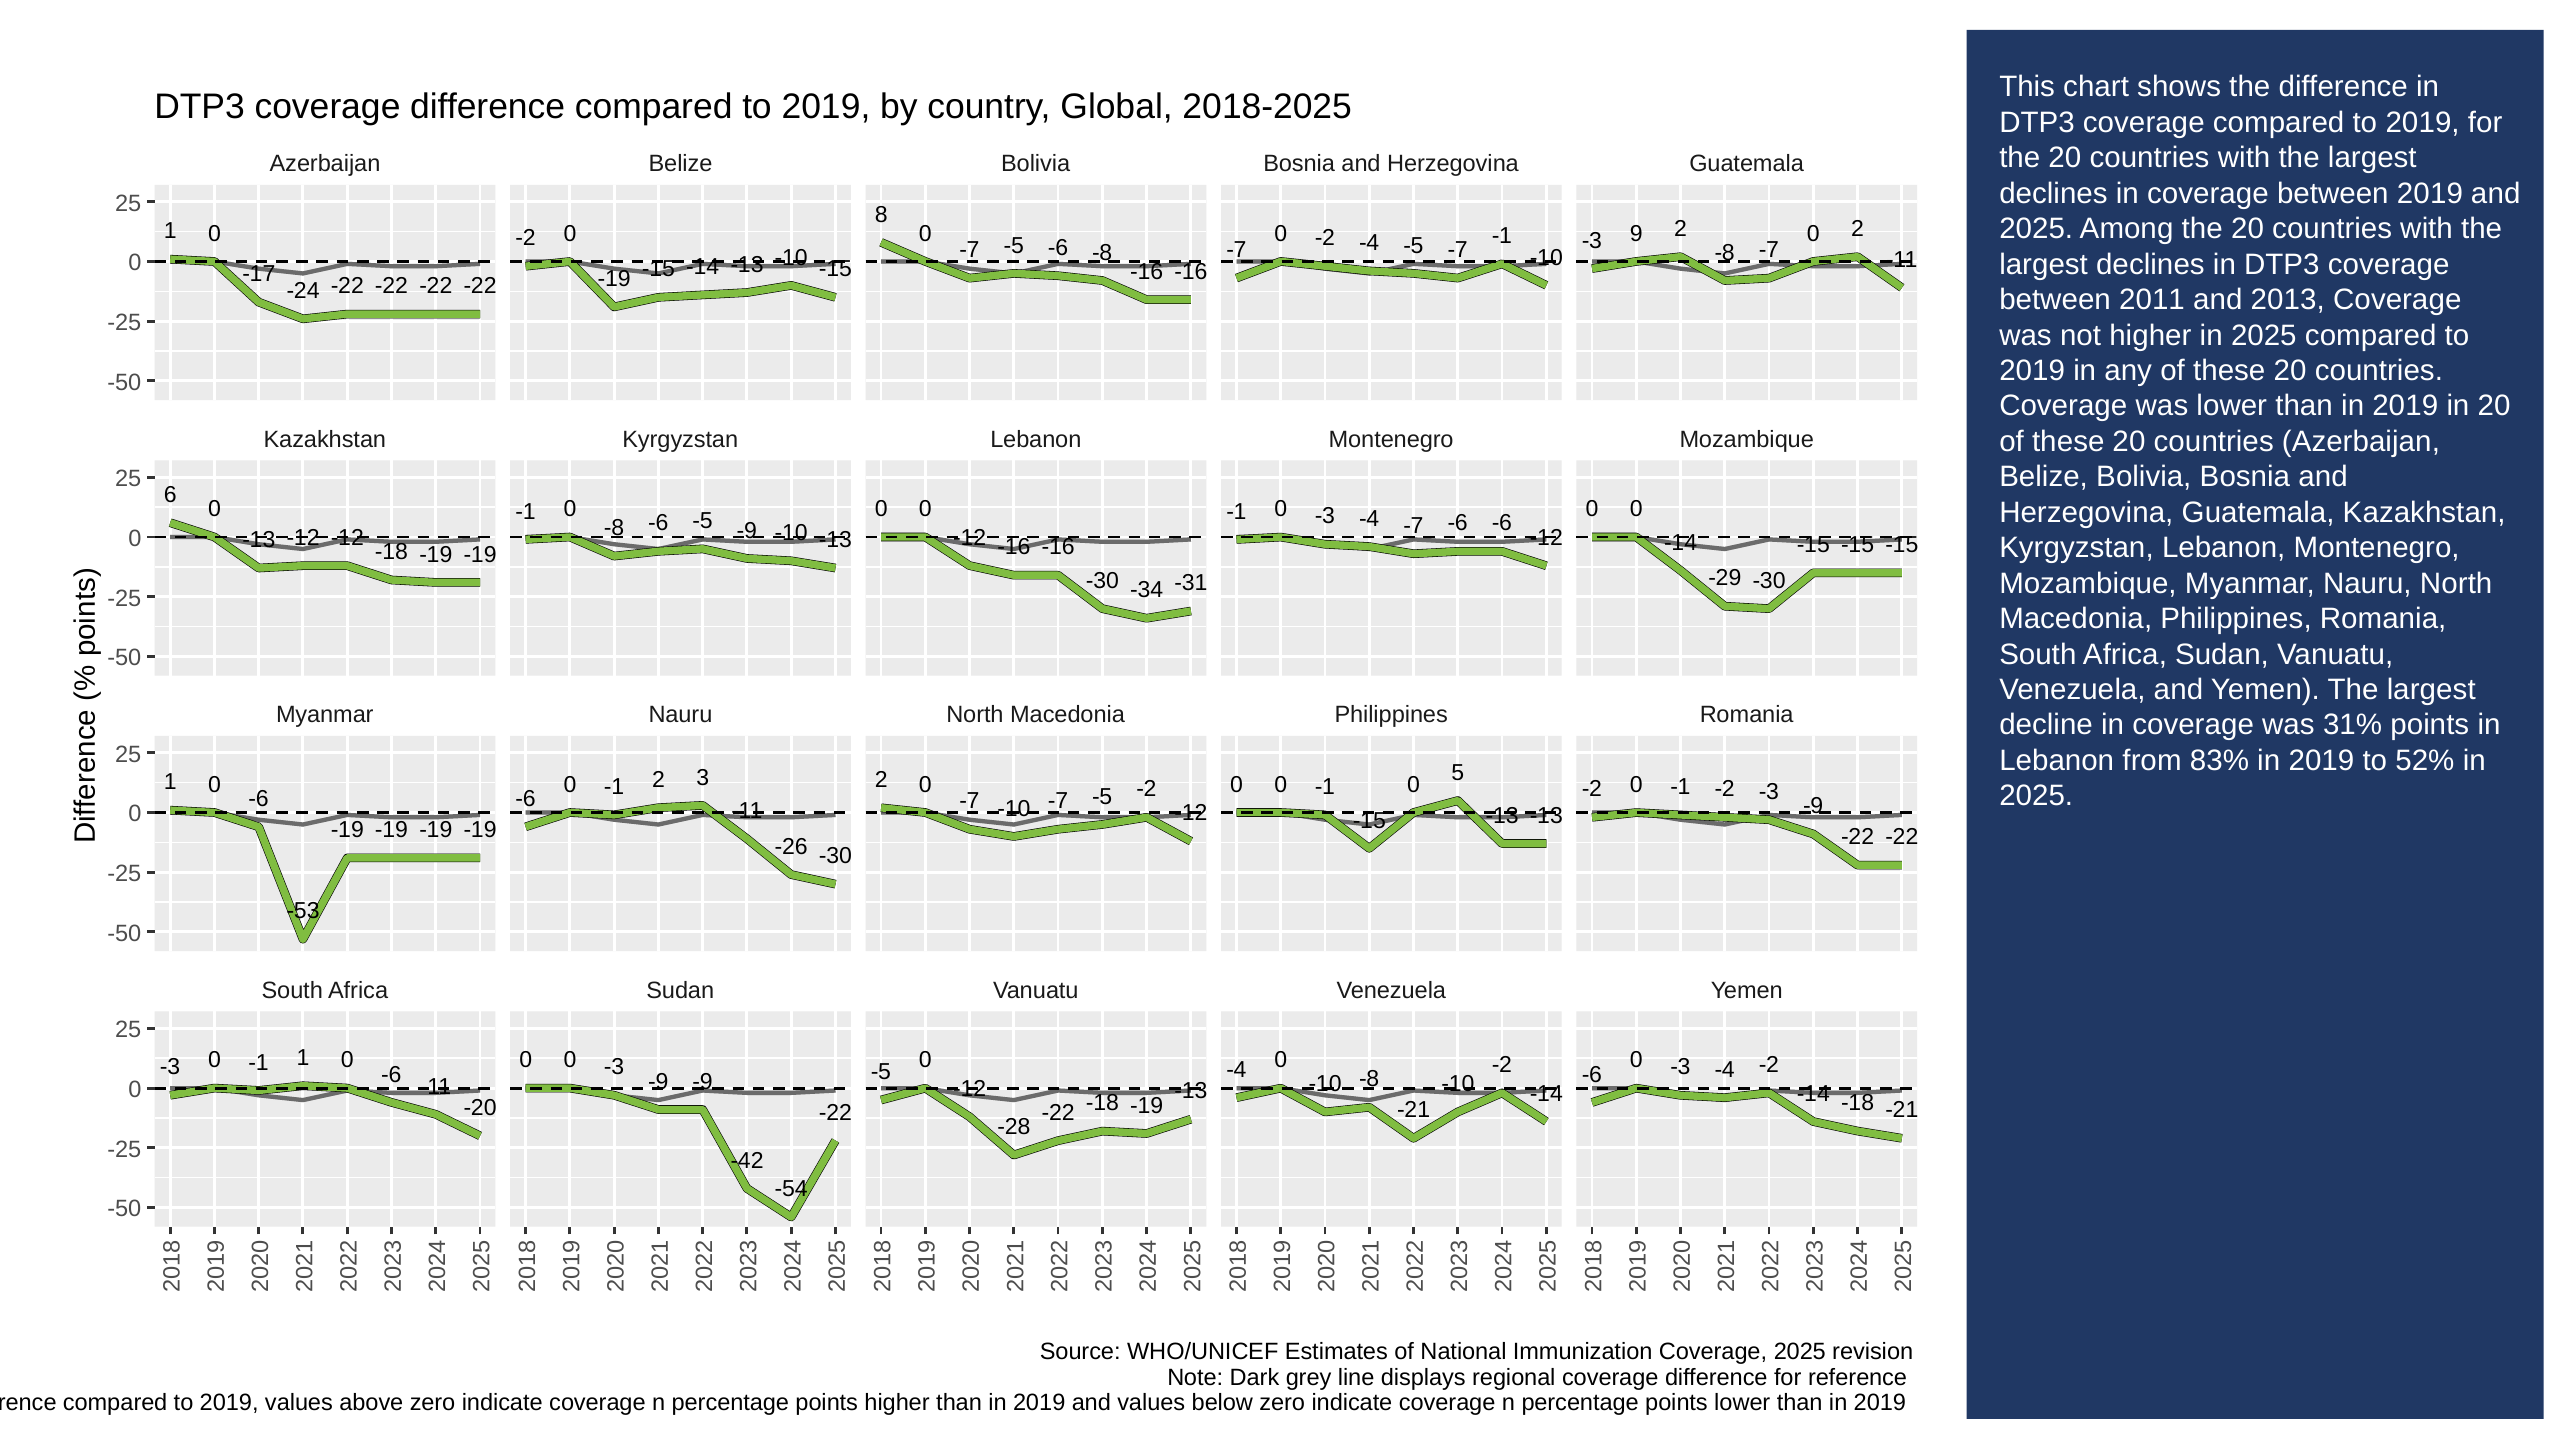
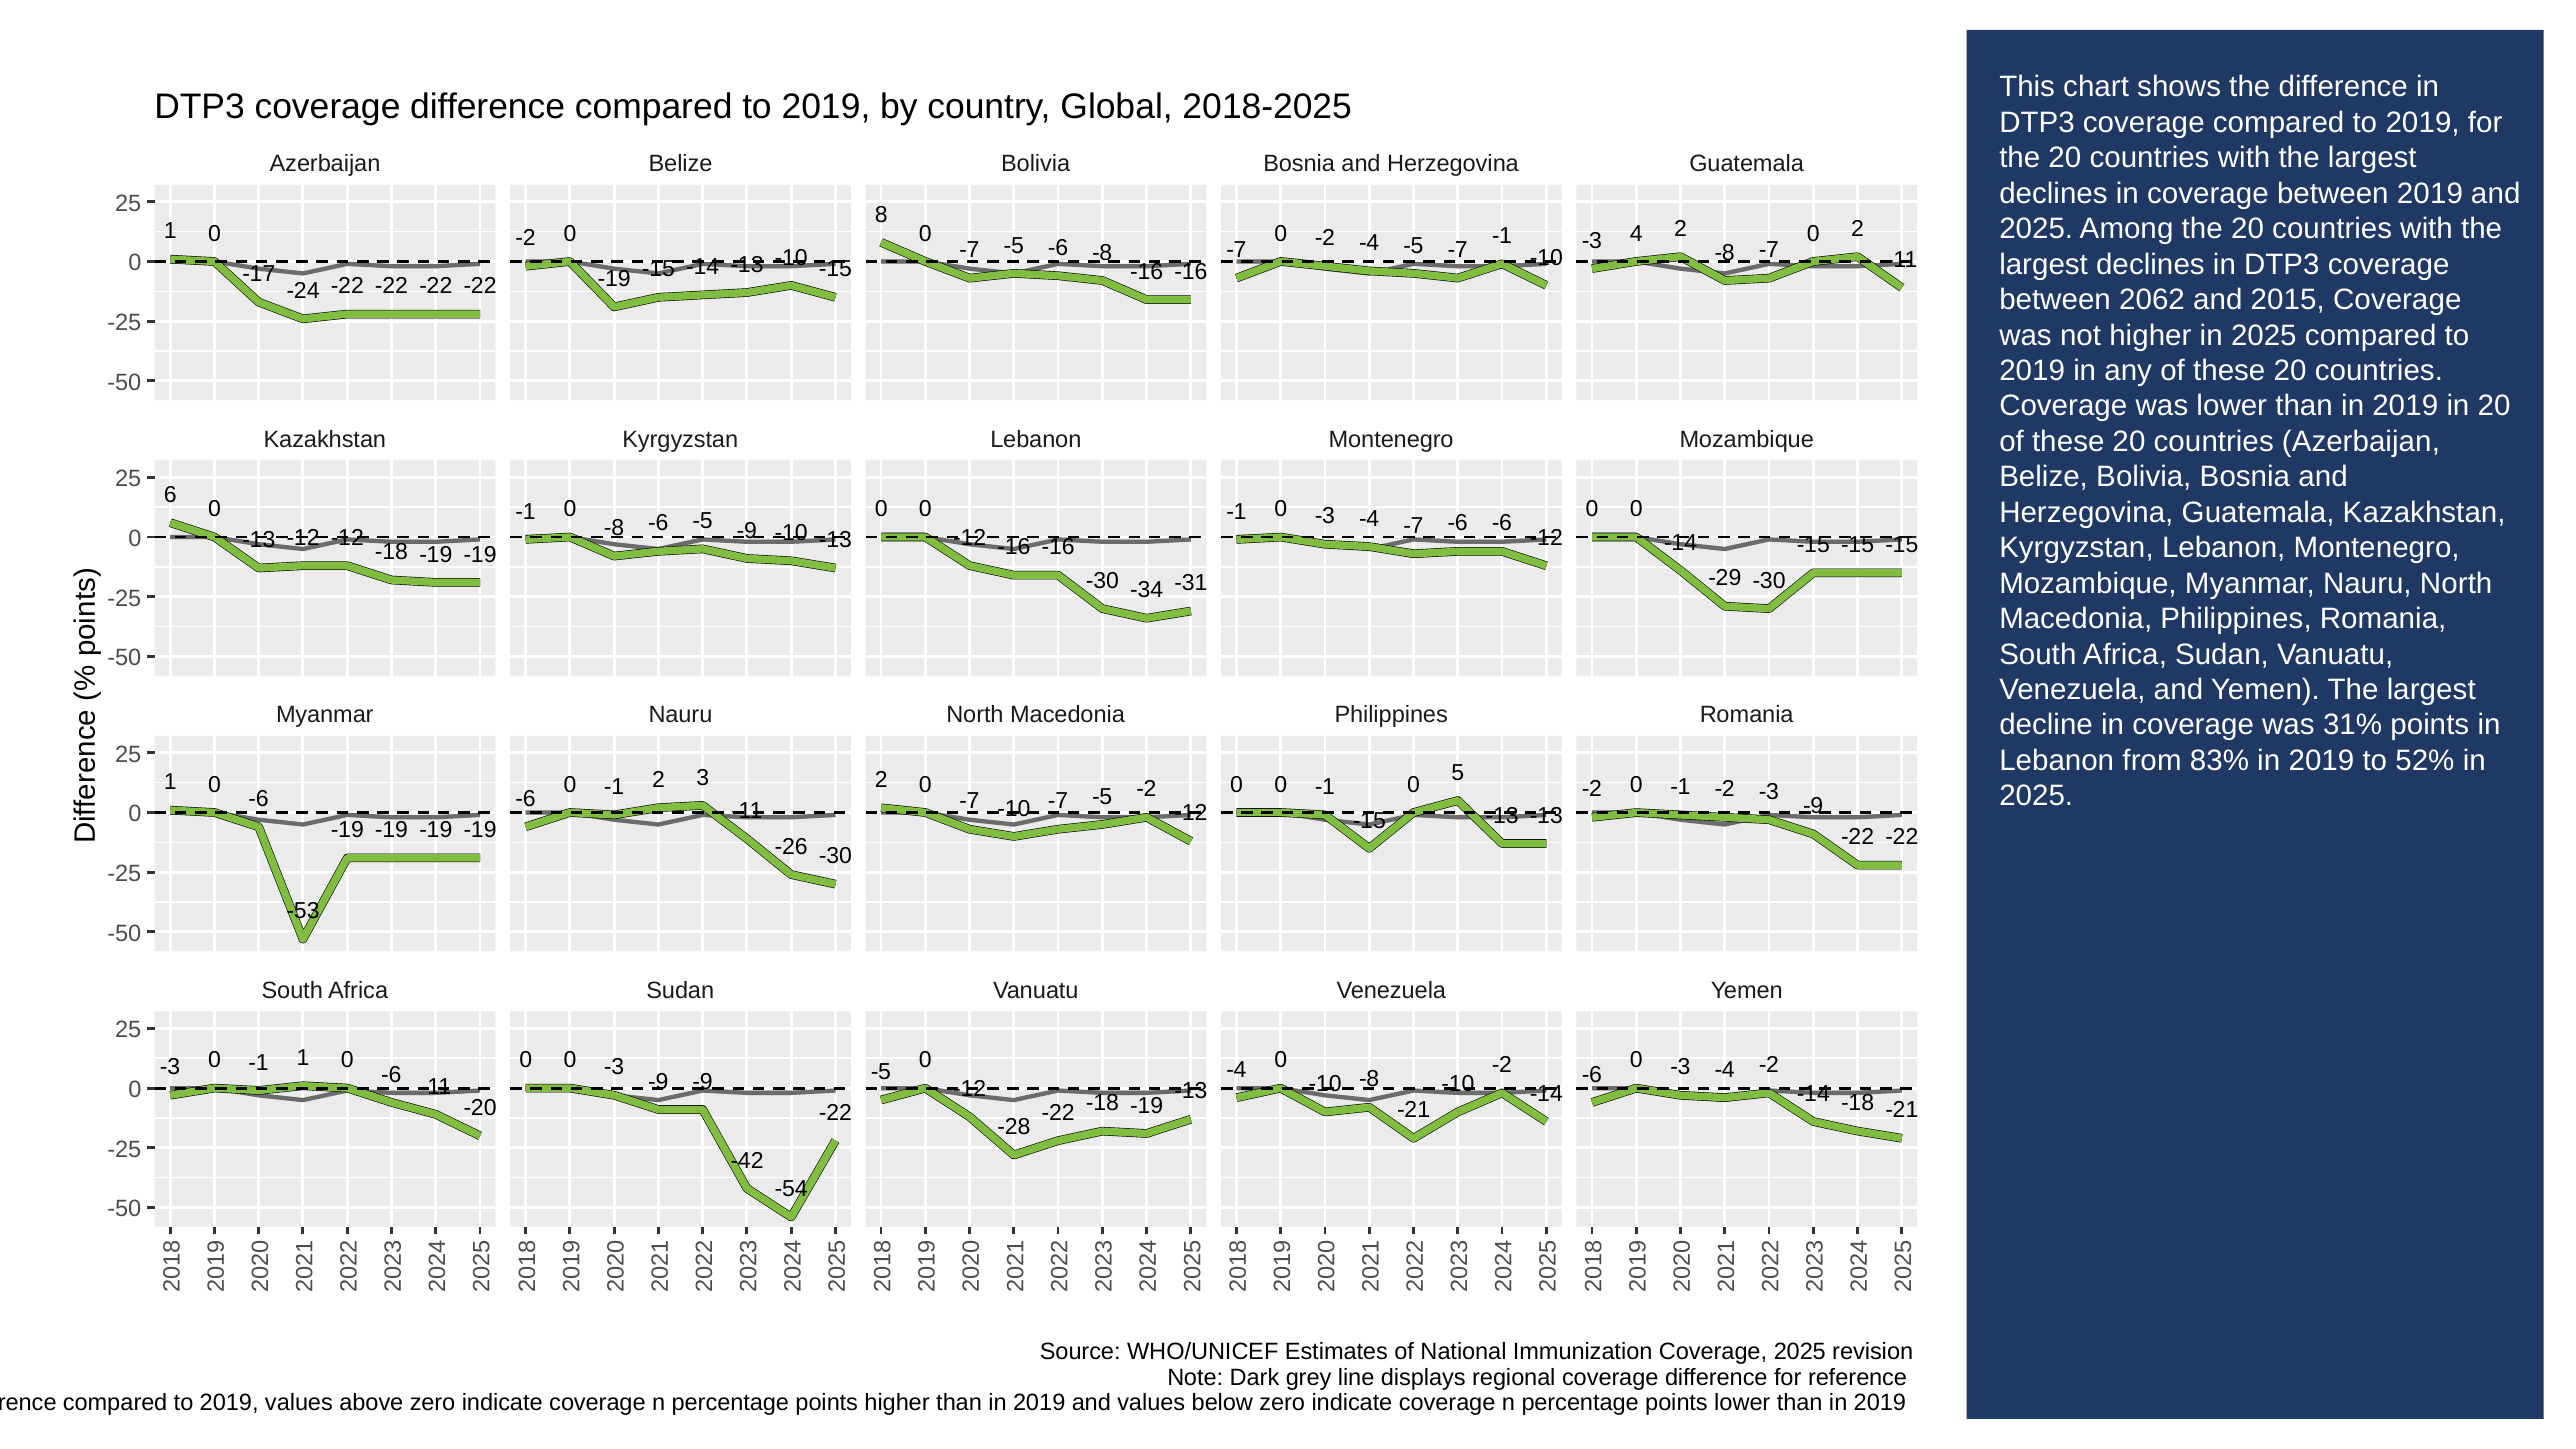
-3 9: 9 -> 4 (1636, 234)
2011: 2011 -> 2062 (2152, 300)
2013: 2013 -> 2015 (2288, 300)
